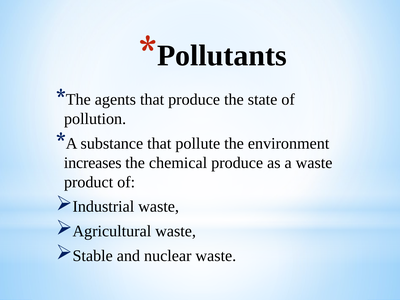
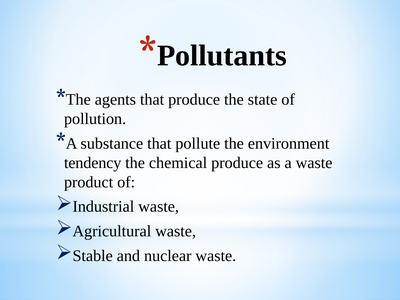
increases: increases -> tendency (93, 163)
